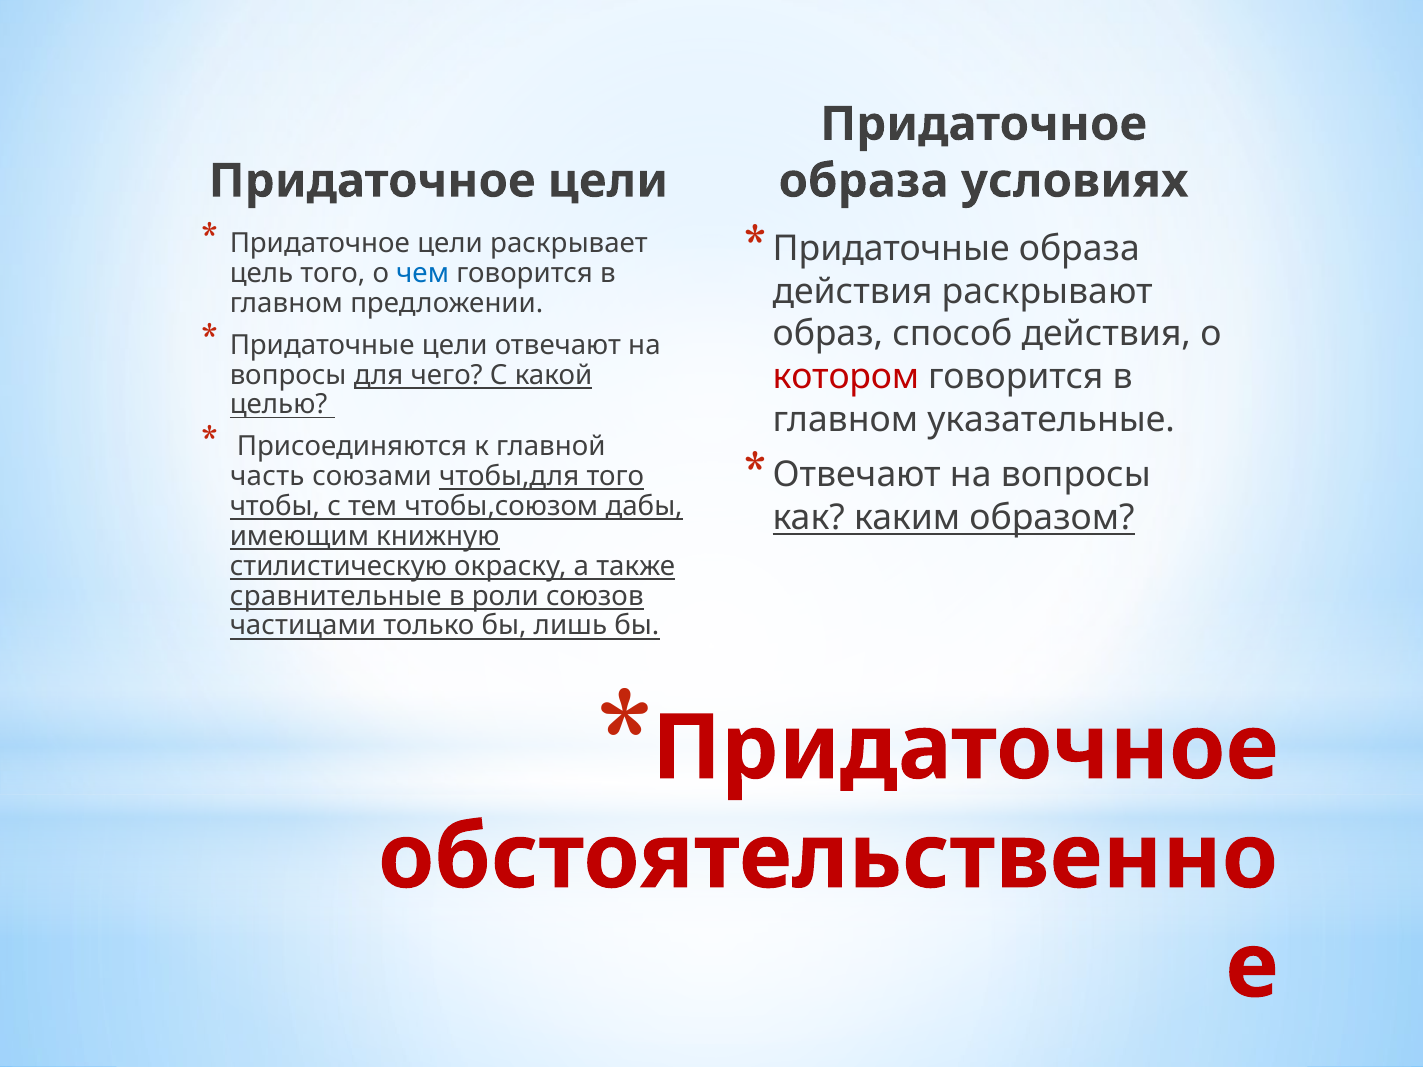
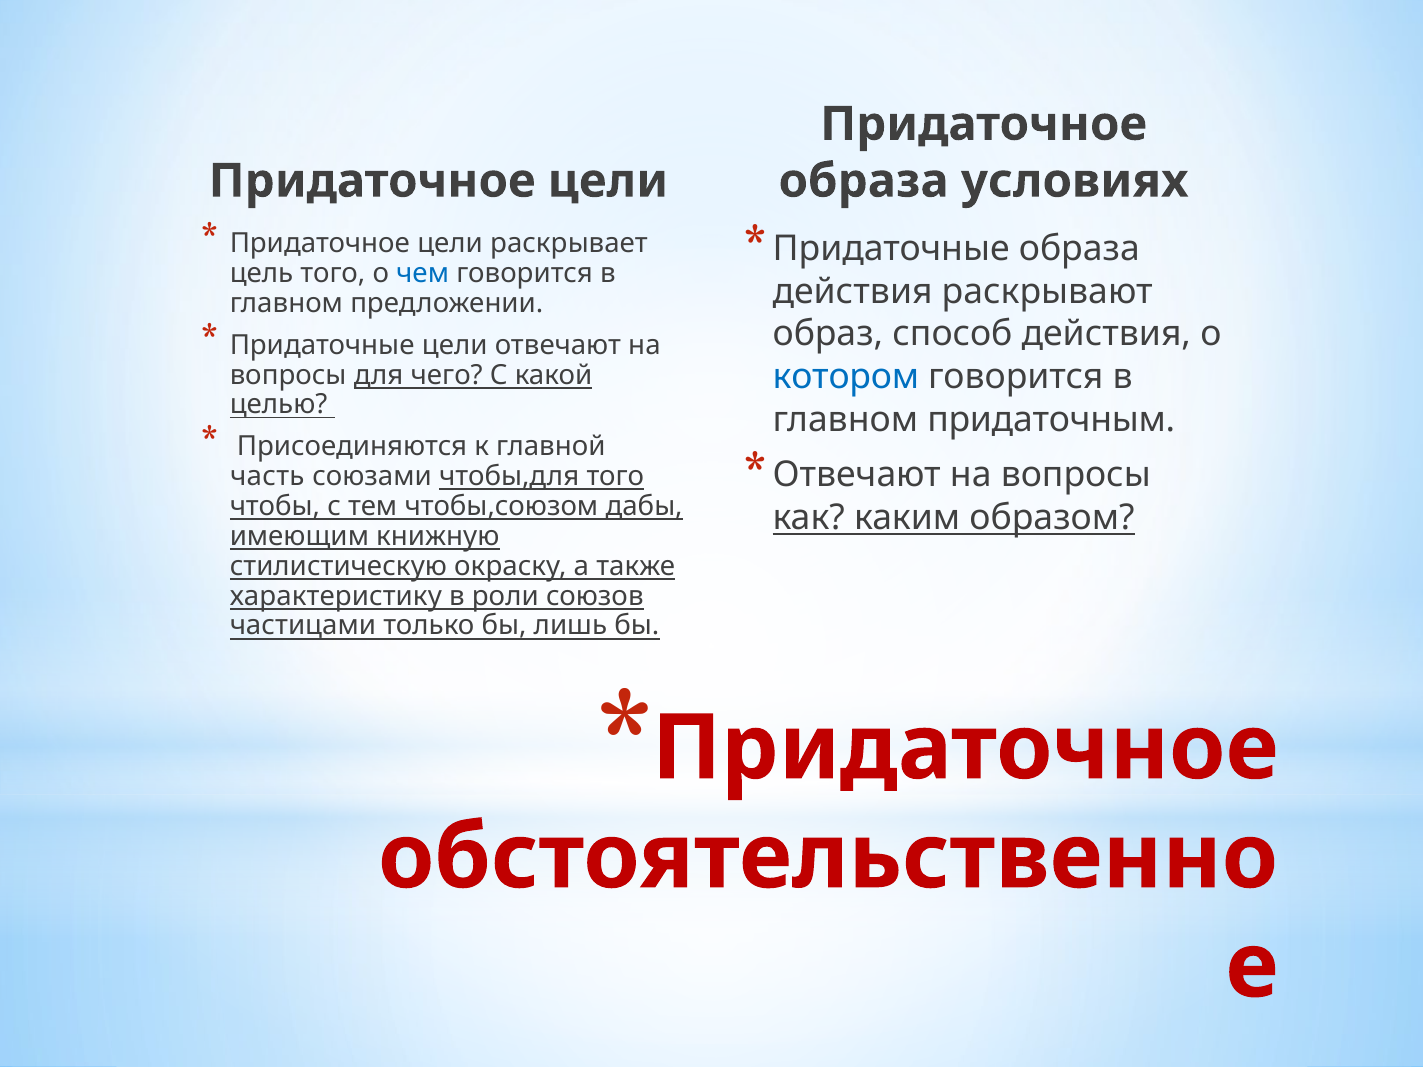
котором colour: red -> blue (846, 377)
указательные: указательные -> придаточным (1051, 419)
сравнительные: сравнительные -> характеристику (336, 596)
